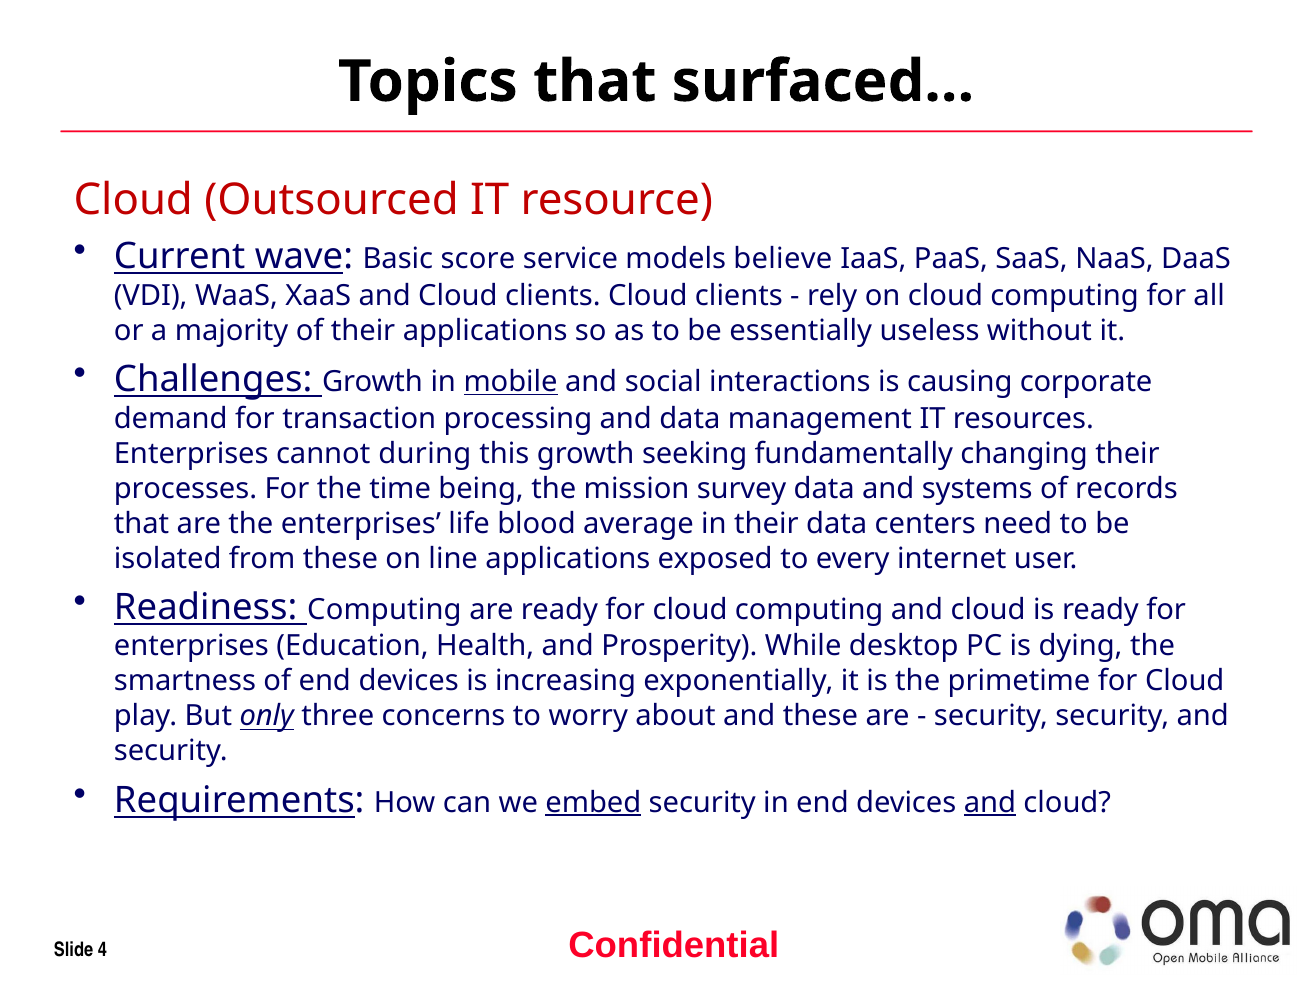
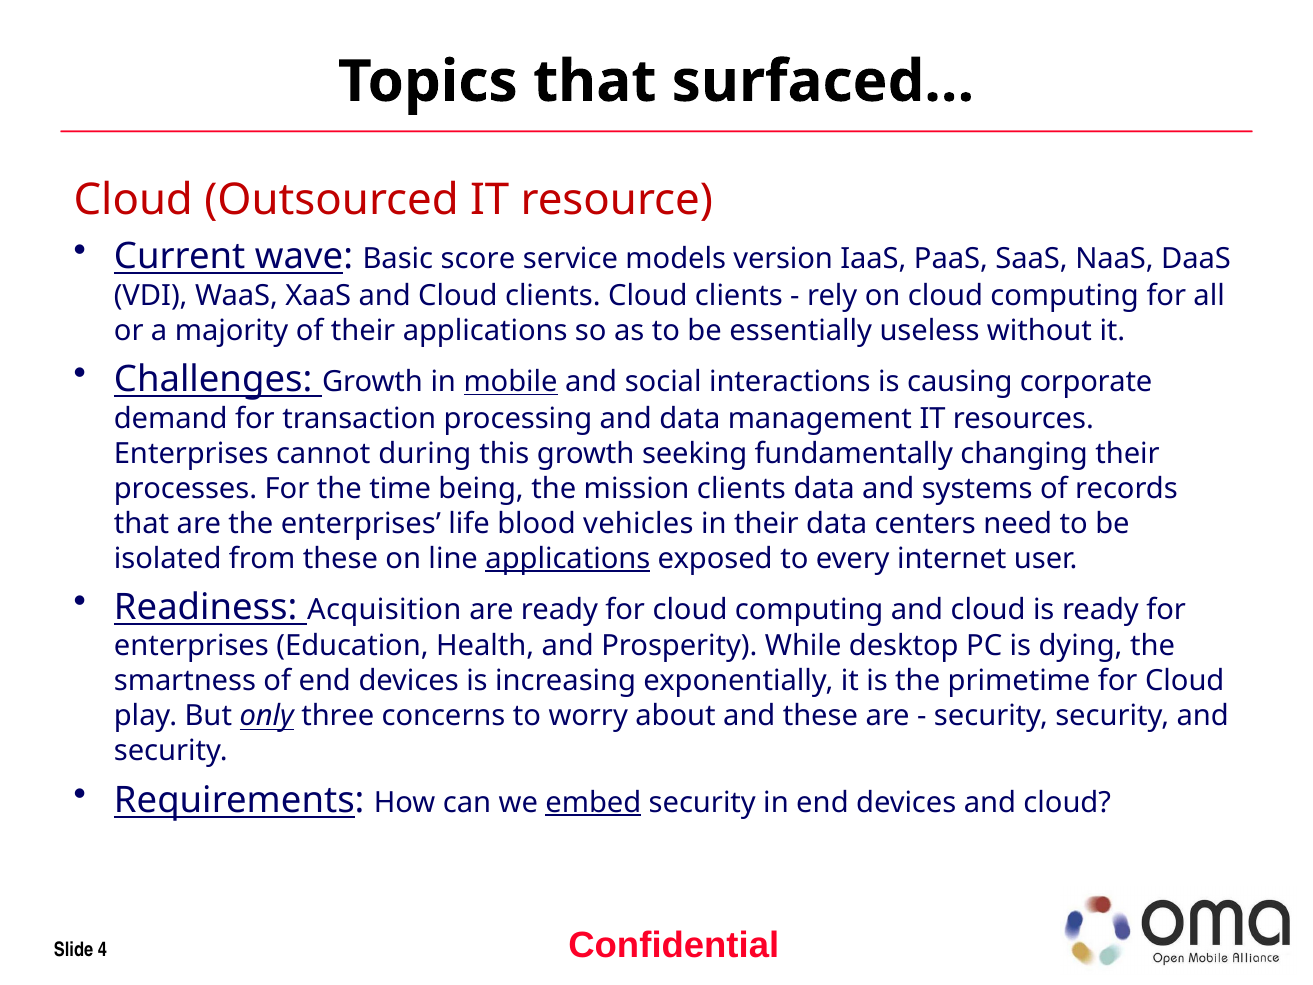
believe: believe -> version (783, 259)
mission survey: survey -> clients (741, 488)
average: average -> vehicles (638, 523)
applications underline: none -> present (568, 558)
Readiness Computing: Computing -> Acquisition (384, 610)
and underline: present -> none (990, 803)
